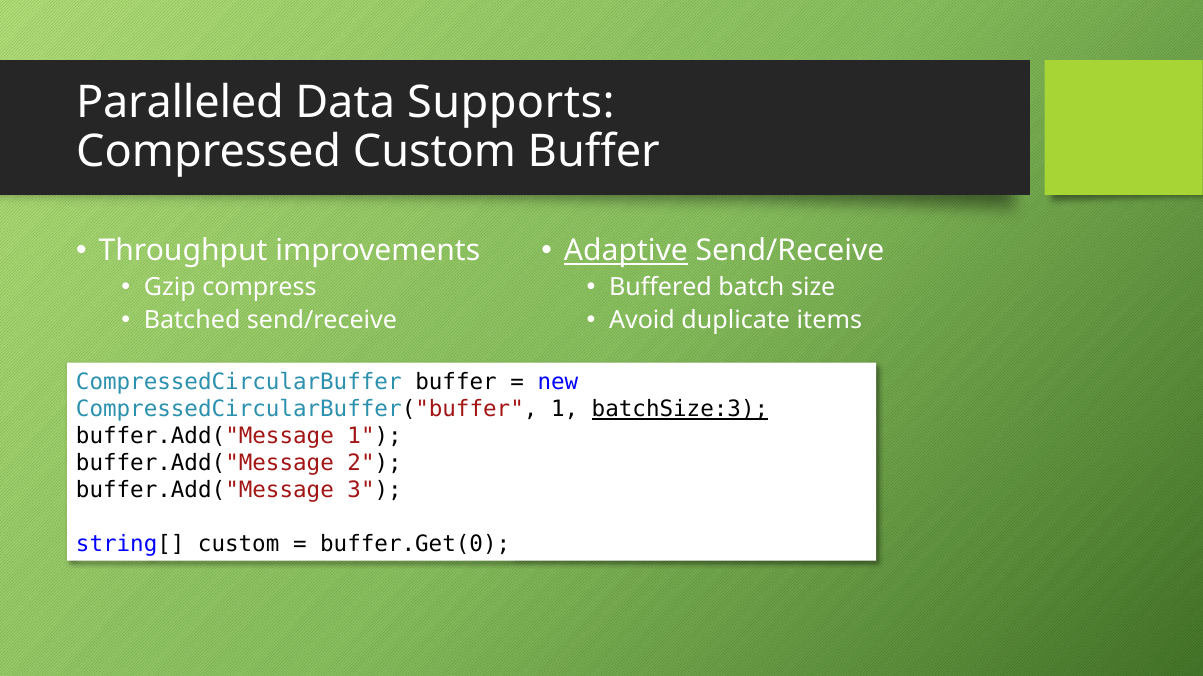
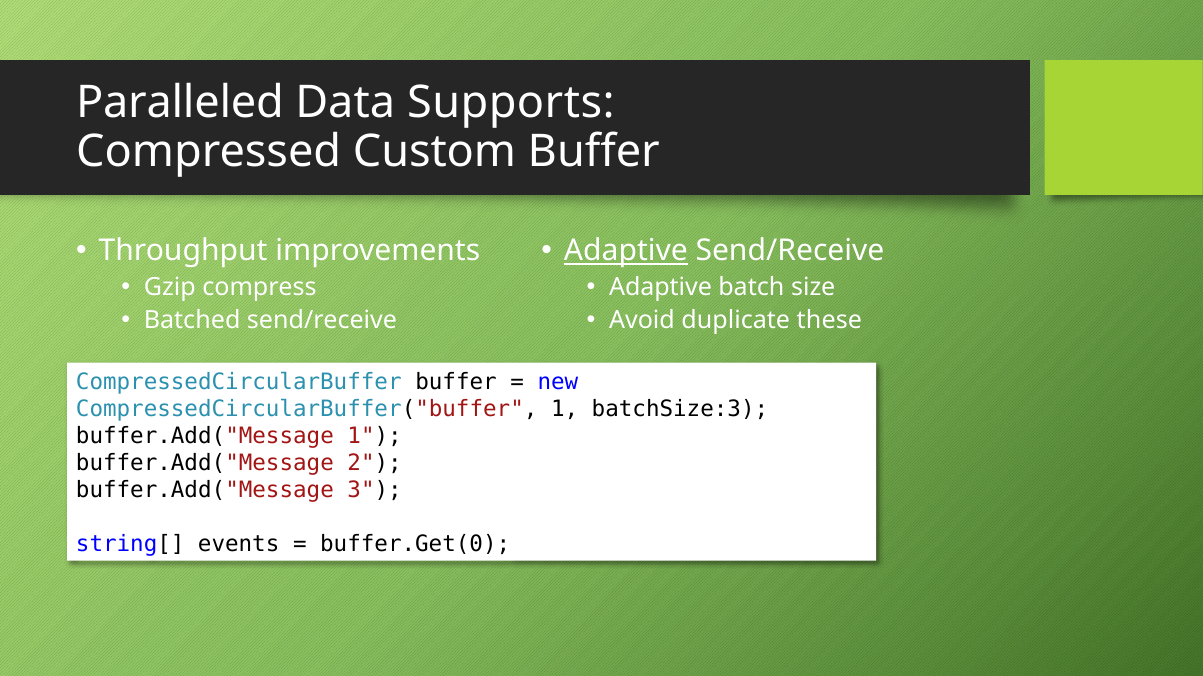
Buffered: Buffered -> Adaptive (660, 287)
items: items -> these (829, 321)
batchSize:3 underline: present -> none (680, 410)
string[ custom: custom -> events (239, 545)
